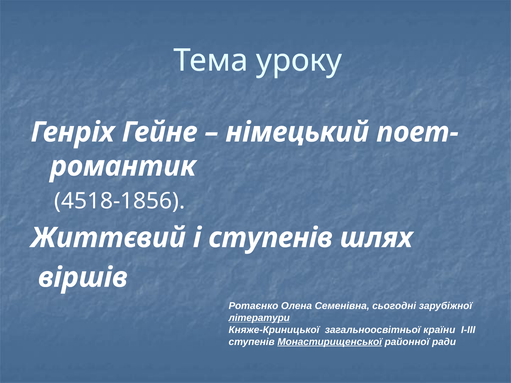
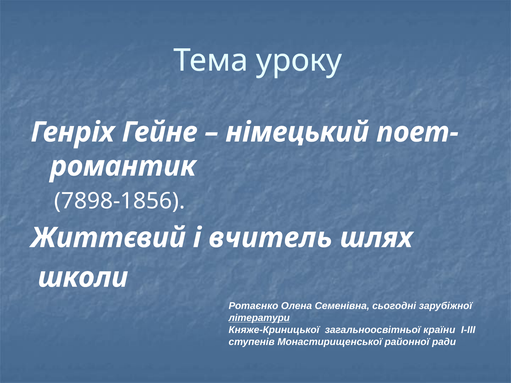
4518-1856: 4518-1856 -> 7898-1856 (120, 201)
і ступенів: ступенів -> вчитель (270, 238)
віршів: віршів -> школи (83, 278)
Монастирищенської underline: present -> none (330, 342)
